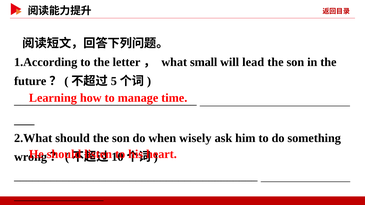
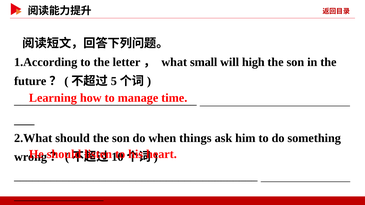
lead: lead -> high (253, 62)
wisely: wisely -> things (195, 138)
